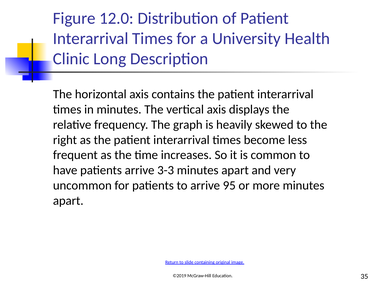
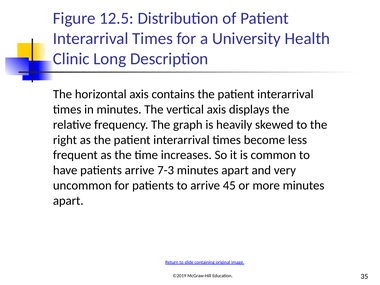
12.0: 12.0 -> 12.5 (116, 18)
3-3: 3-3 -> 7-3 (166, 170)
95: 95 -> 45 (229, 185)
